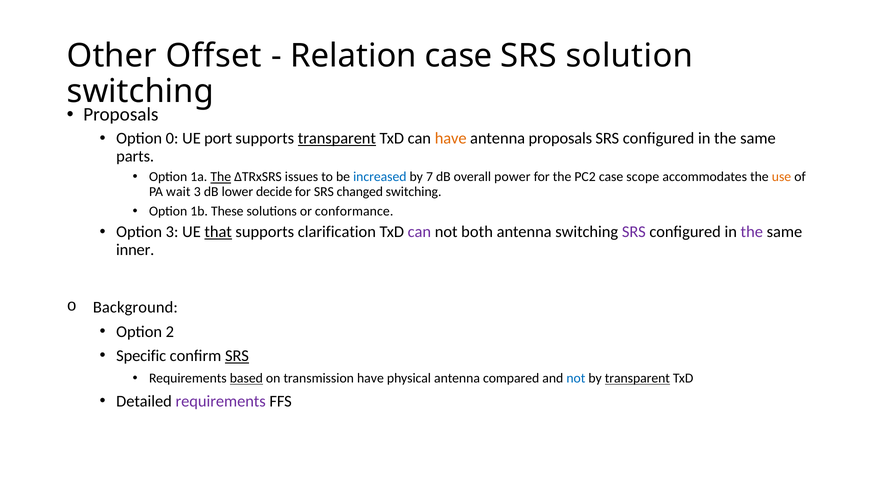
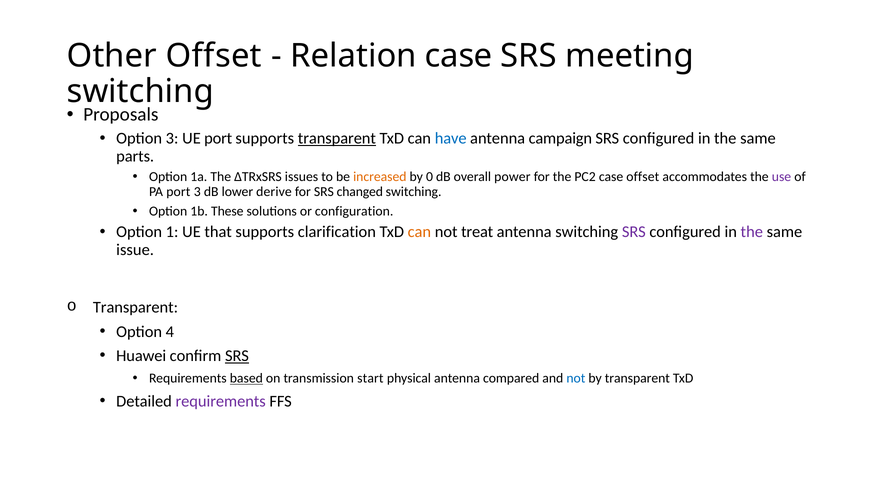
solution: solution -> meeting (630, 56)
Option 0: 0 -> 3 (172, 138)
have colour: orange -> blue (451, 138)
antenna proposals: proposals -> campaign (560, 138)
The underline: present -> none (221, 177)
increased colour: blue -> orange (380, 177)
7: 7 -> 0 (429, 177)
case scope: scope -> offset (643, 177)
use colour: orange -> purple (781, 177)
PA wait: wait -> port (178, 192)
decide: decide -> derive (274, 192)
conformance: conformance -> configuration (354, 211)
Option 3: 3 -> 1 (172, 232)
that underline: present -> none (218, 232)
can colour: purple -> orange (419, 232)
both: both -> treat (477, 232)
inner: inner -> issue (135, 250)
Background: Background -> Transparent (135, 307)
2: 2 -> 4 (170, 332)
Specific: Specific -> Huawei (141, 356)
transmission have: have -> start (370, 379)
transparent underline: present -> none (637, 379)
